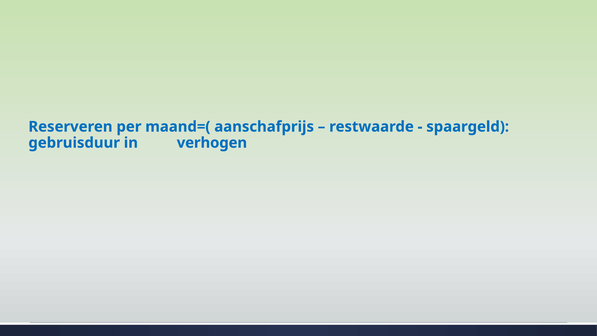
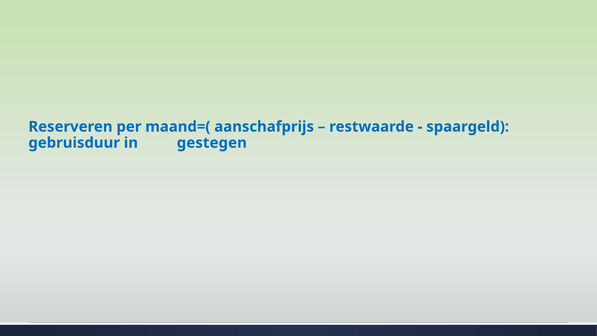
verhogen: verhogen -> gestegen (212, 143)
